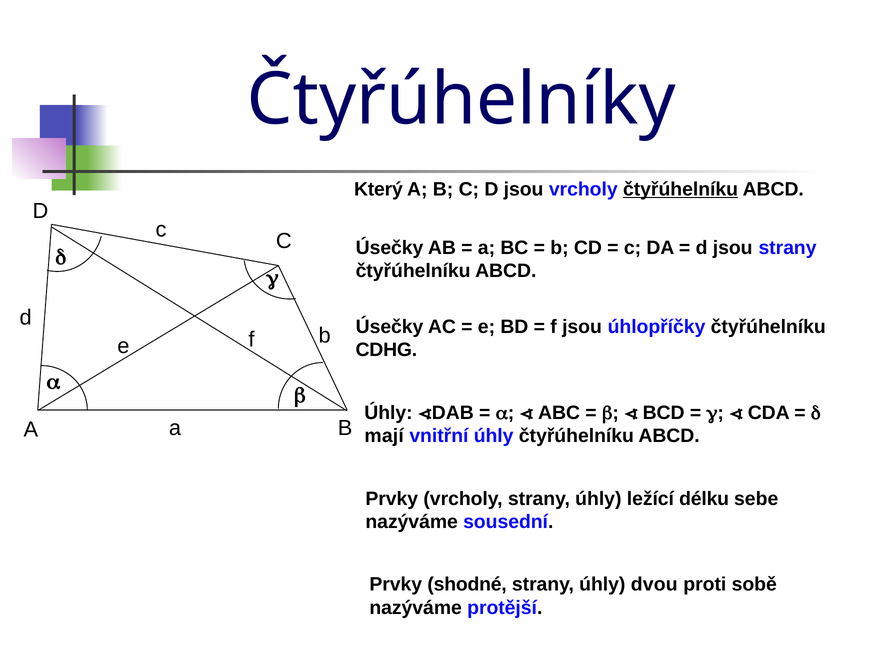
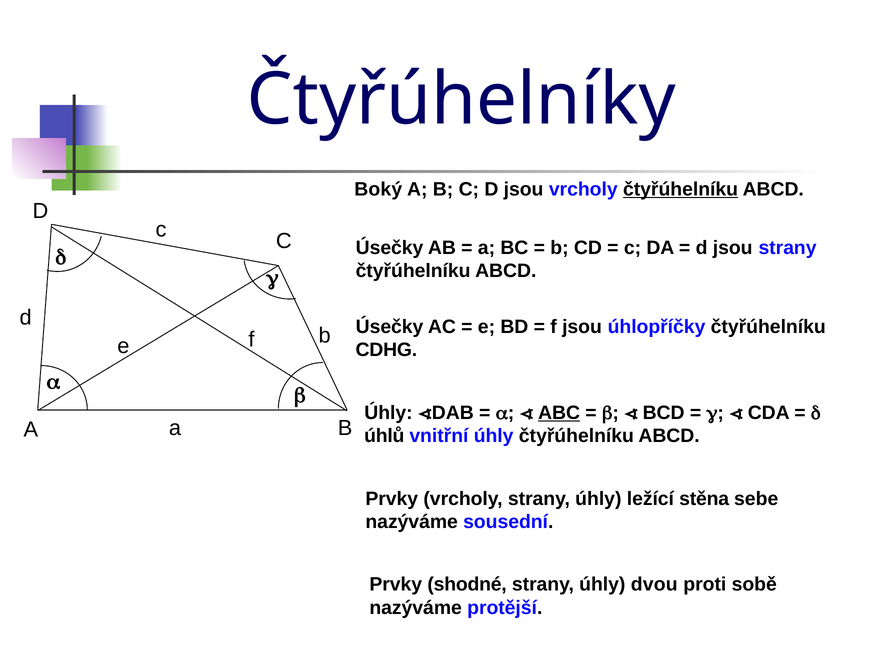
Který: Který -> Boký (378, 189)
ABC underline: none -> present (559, 413)
mají: mají -> úhlů (384, 436)
délku: délku -> stěna (704, 498)
